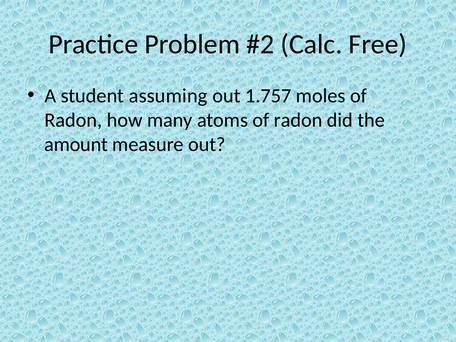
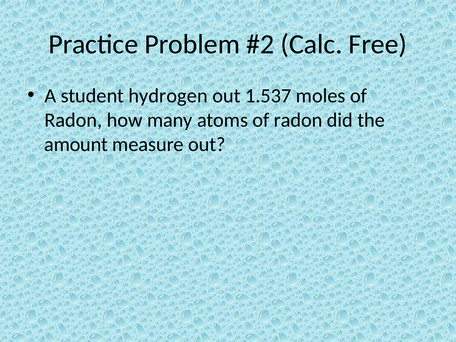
assuming: assuming -> hydrogen (168, 96)
1.757: 1.757 -> 1.537 (268, 96)
